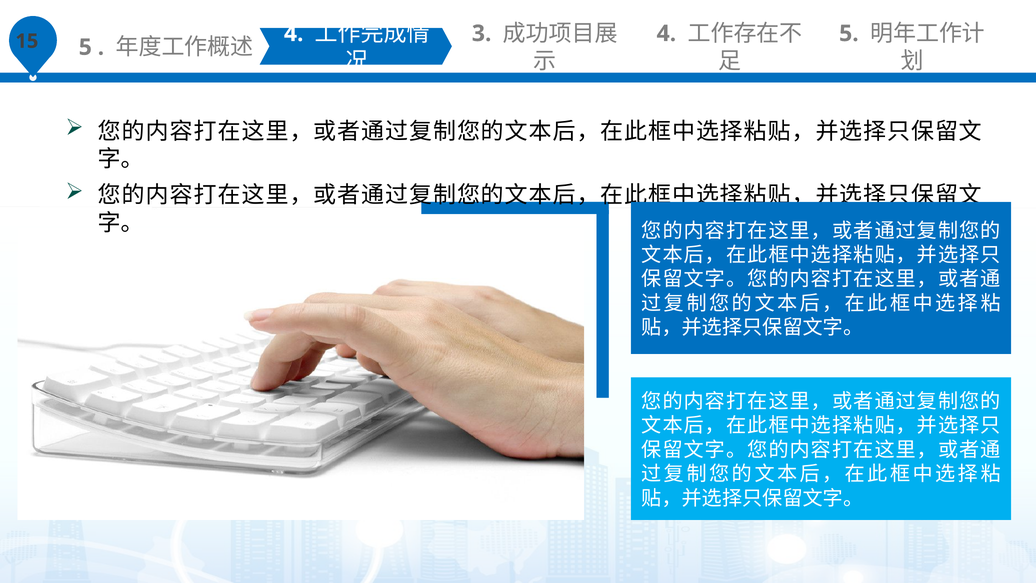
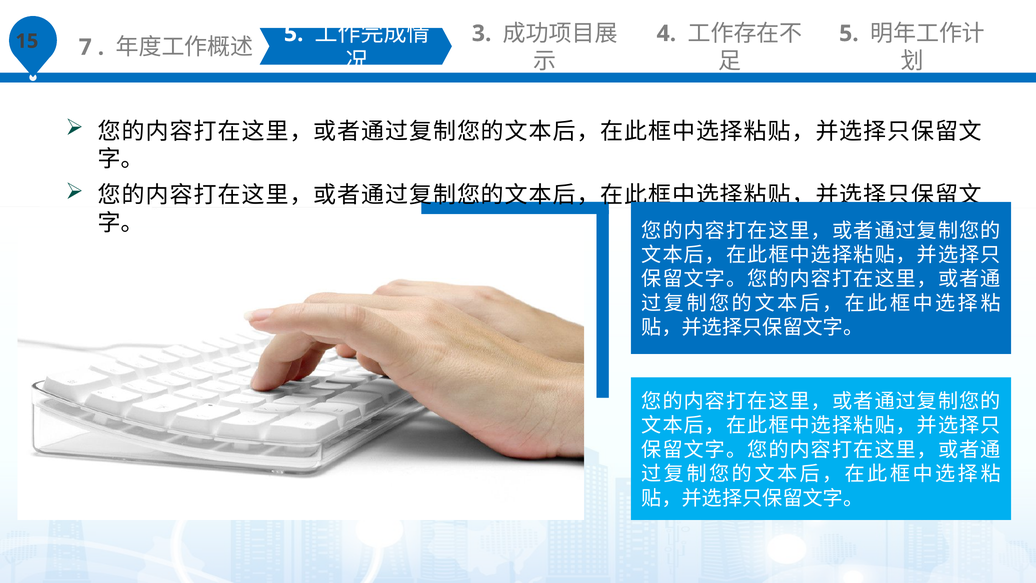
5: 5 -> 7 (85, 47)
4: 4 -> 5 (294, 33)
